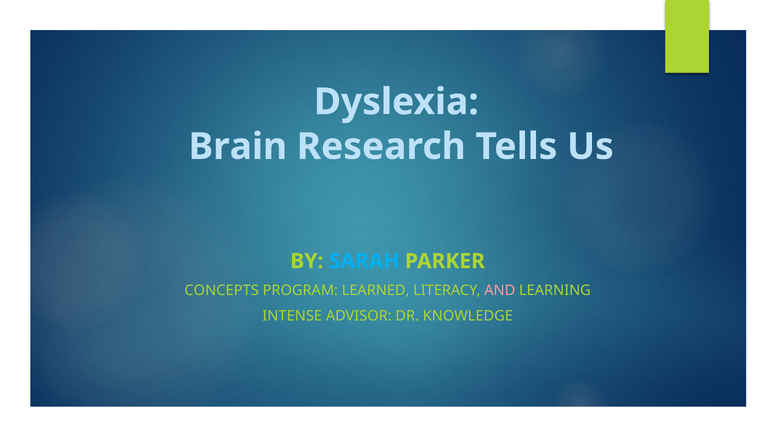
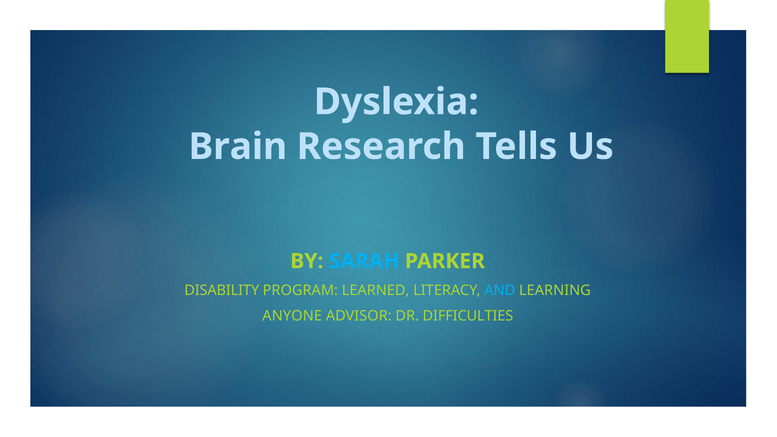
CONCEPTS: CONCEPTS -> DISABILITY (222, 290)
AND colour: pink -> light blue (500, 290)
INTENSE: INTENSE -> ANYONE (292, 316)
KNOWLEDGE: KNOWLEDGE -> DIFFICULTIES (468, 316)
